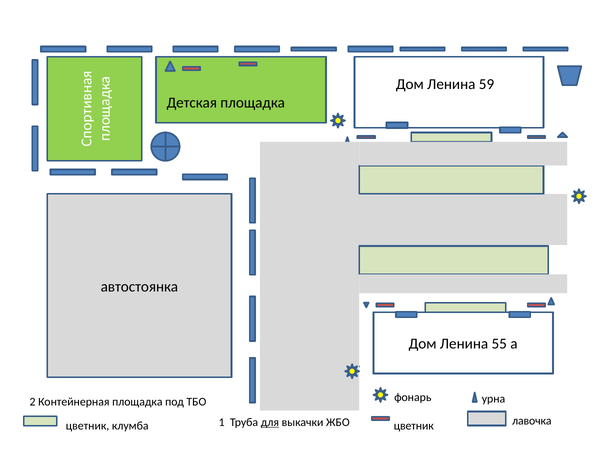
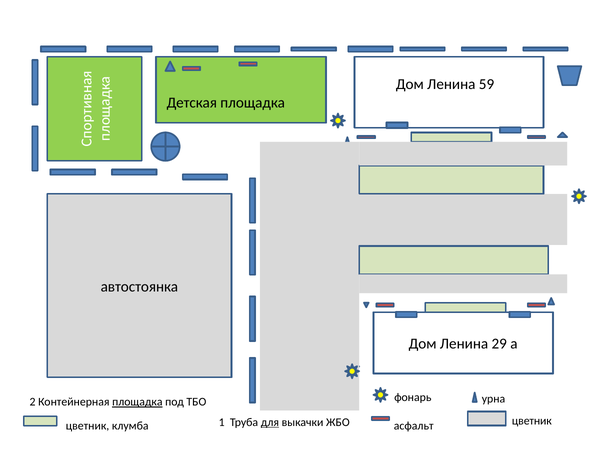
55: 55 -> 29 (499, 344)
площадка underline: none -> present (137, 402)
лавочка: лавочка -> цветник (532, 421)
цветник: цветник -> асфальт (414, 425)
